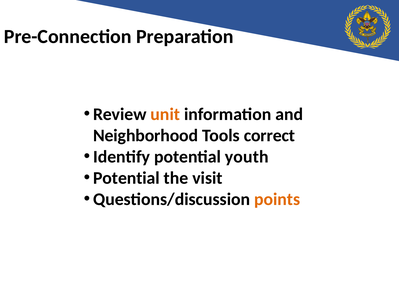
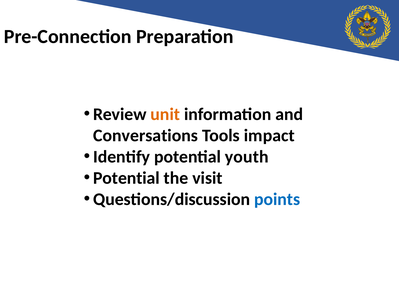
Neighborhood: Neighborhood -> Conversations (146, 136)
correct: correct -> impact (269, 136)
points colour: orange -> blue (277, 199)
